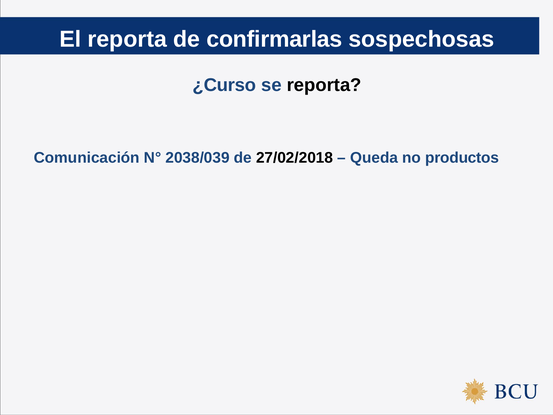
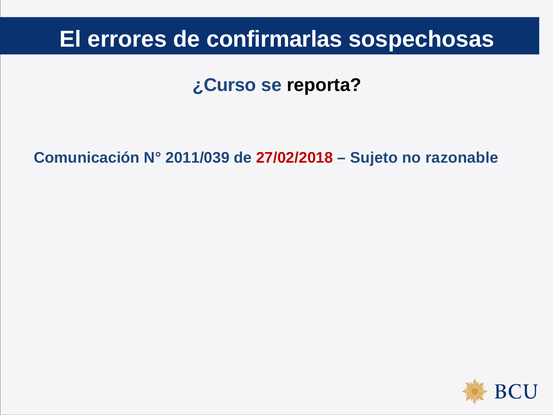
El reporta: reporta -> errores (127, 39)
2038/039: 2038/039 -> 2011/039 (198, 157)
27/02/2018 colour: black -> red (295, 157)
Queda: Queda -> Sujeto (374, 157)
productos: productos -> razonable (462, 157)
